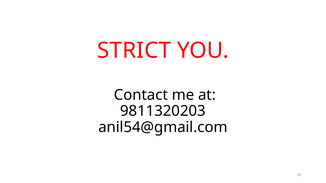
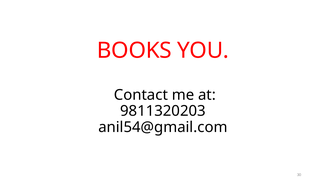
STRICT: STRICT -> BOOKS (134, 51)
